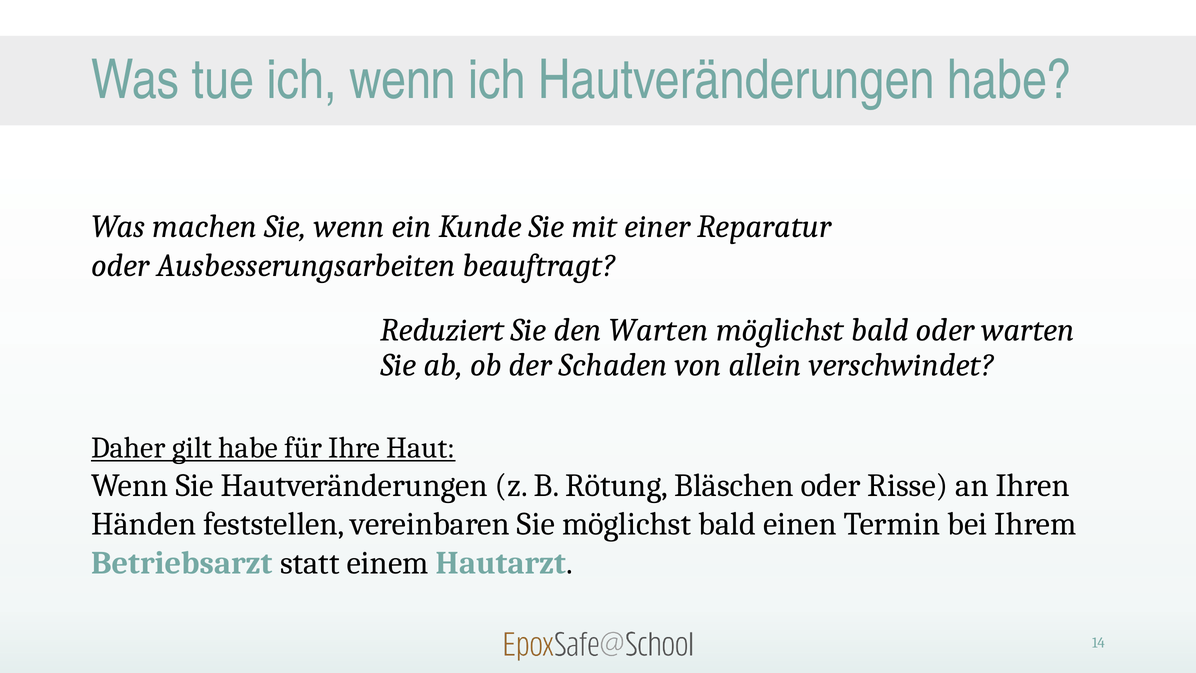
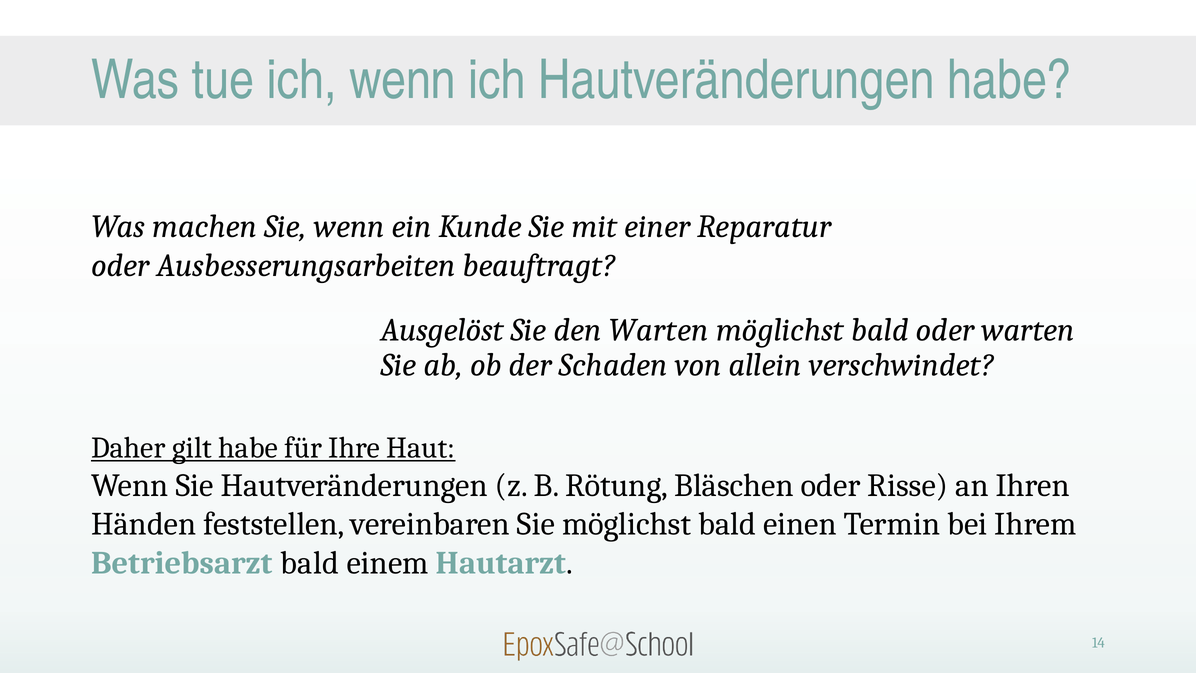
Reduziert: Reduziert -> Ausgelöst (442, 330)
Betriebsarzt statt: statt -> bald (310, 563)
